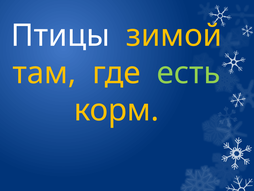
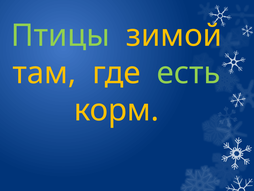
Птицы colour: white -> light green (60, 36)
